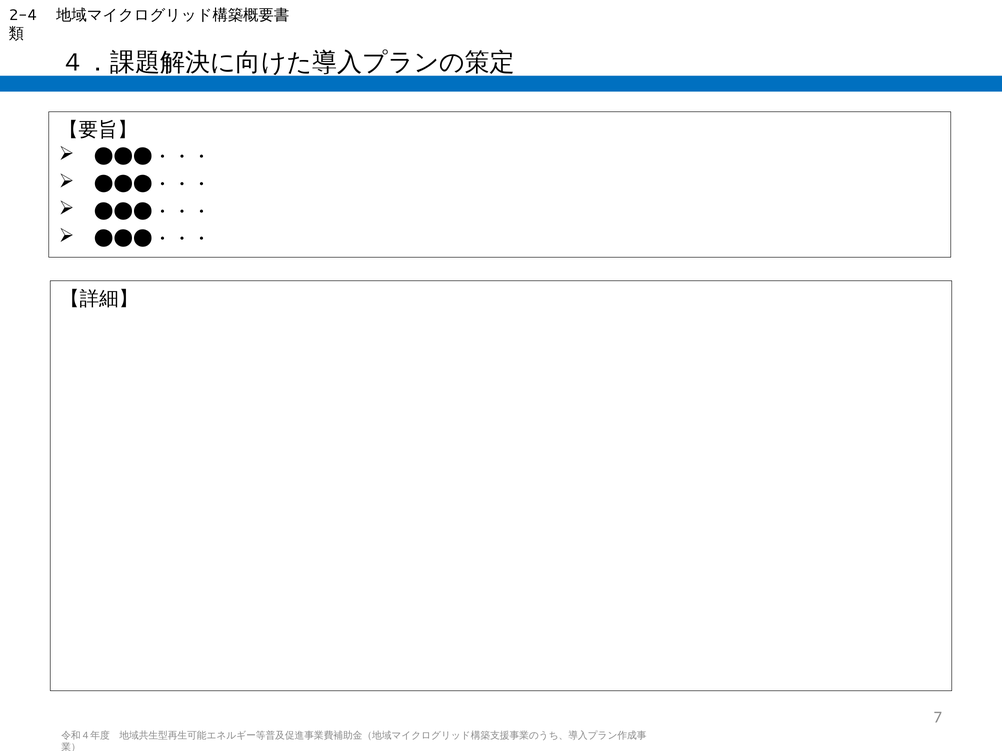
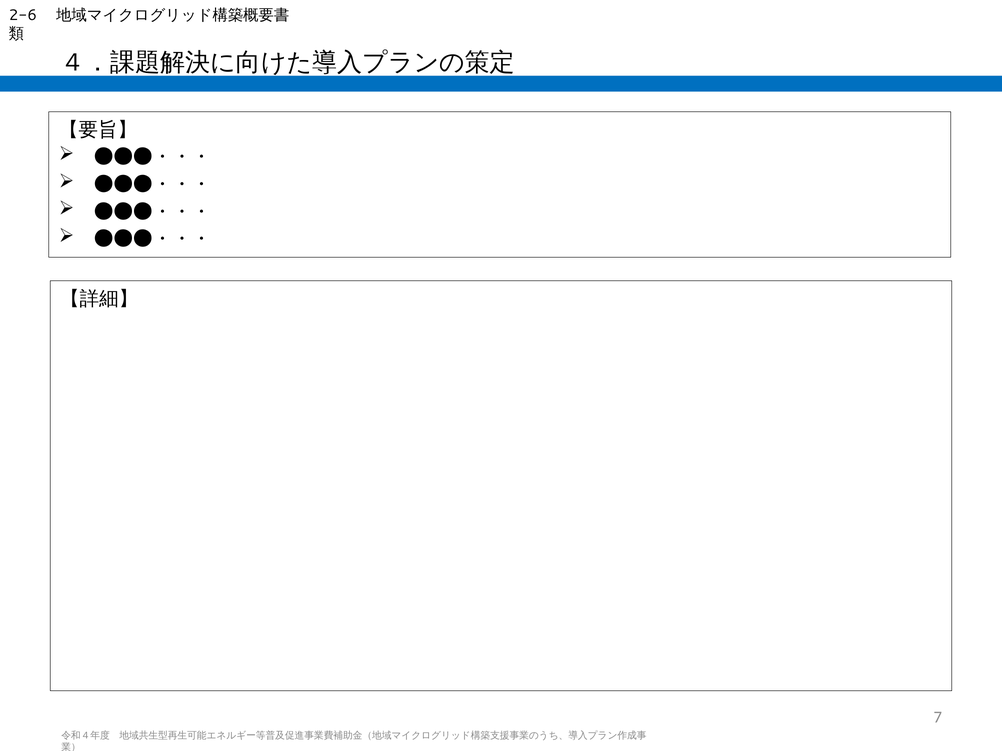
2-4: 2-4 -> 2-6 (23, 15)
